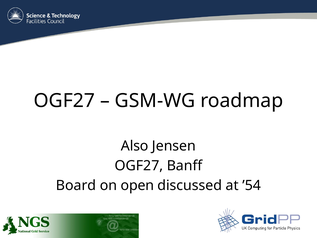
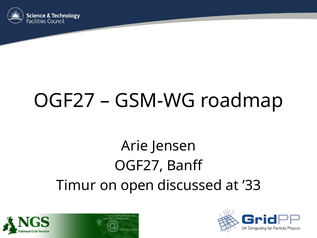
Also: Also -> Arie (135, 146)
Board: Board -> Timur (76, 185)
’54: ’54 -> ’33 (252, 185)
